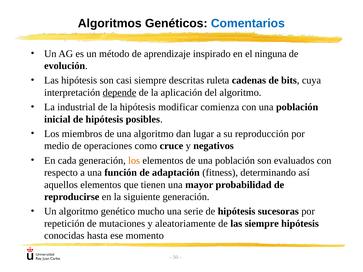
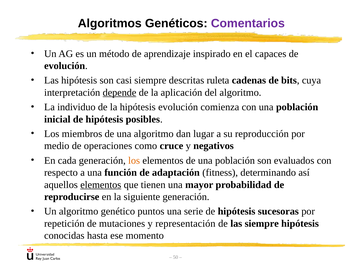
Comentarios colour: blue -> purple (248, 23)
ninguna: ninguna -> capaces (271, 54)
industrial: industrial -> individuo (76, 107)
hipótesis modificar: modificar -> evolución (178, 107)
elementos underline: none -> present (101, 185)
mucho: mucho -> puntos (151, 212)
aleatoriamente: aleatoriamente -> representación (185, 224)
